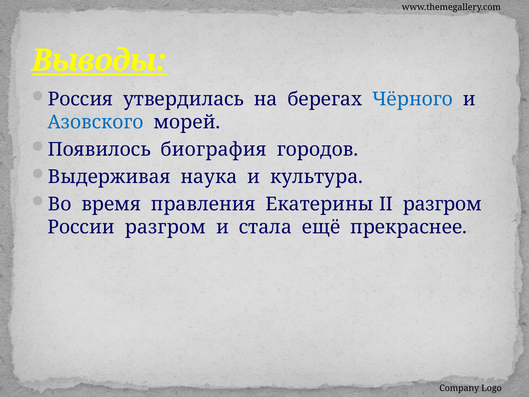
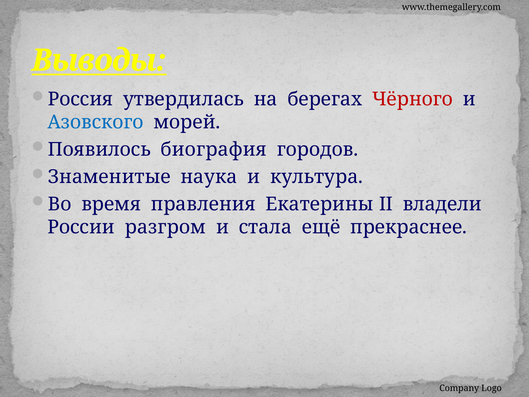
Чёрного colour: blue -> red (413, 99)
Выдерживая: Выдерживая -> Знаменитые (109, 177)
II разгром: разгром -> владели (442, 204)
